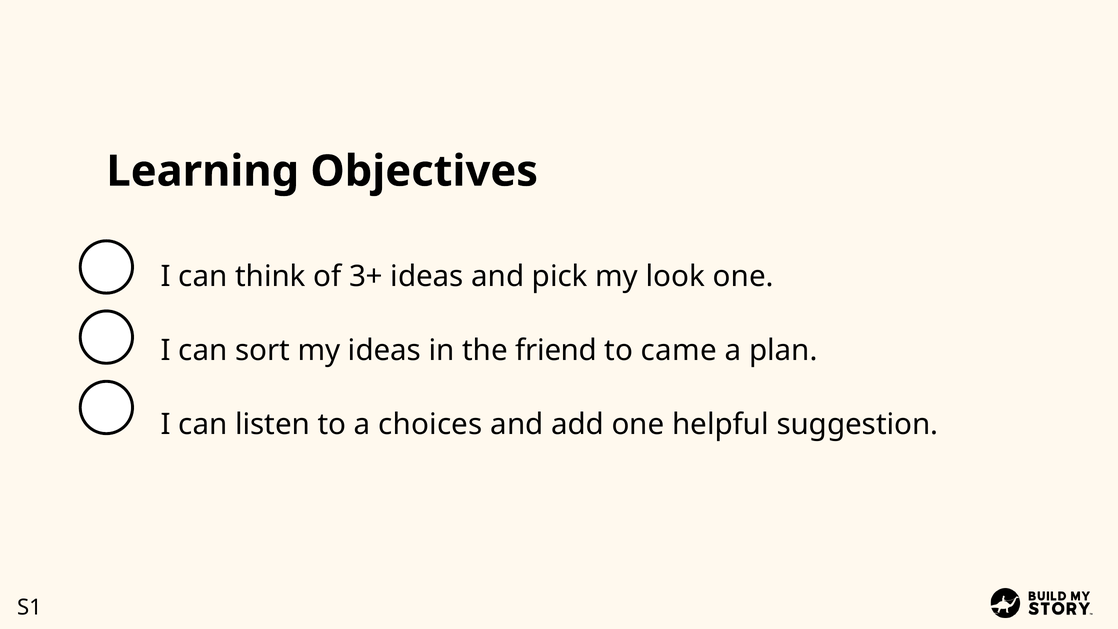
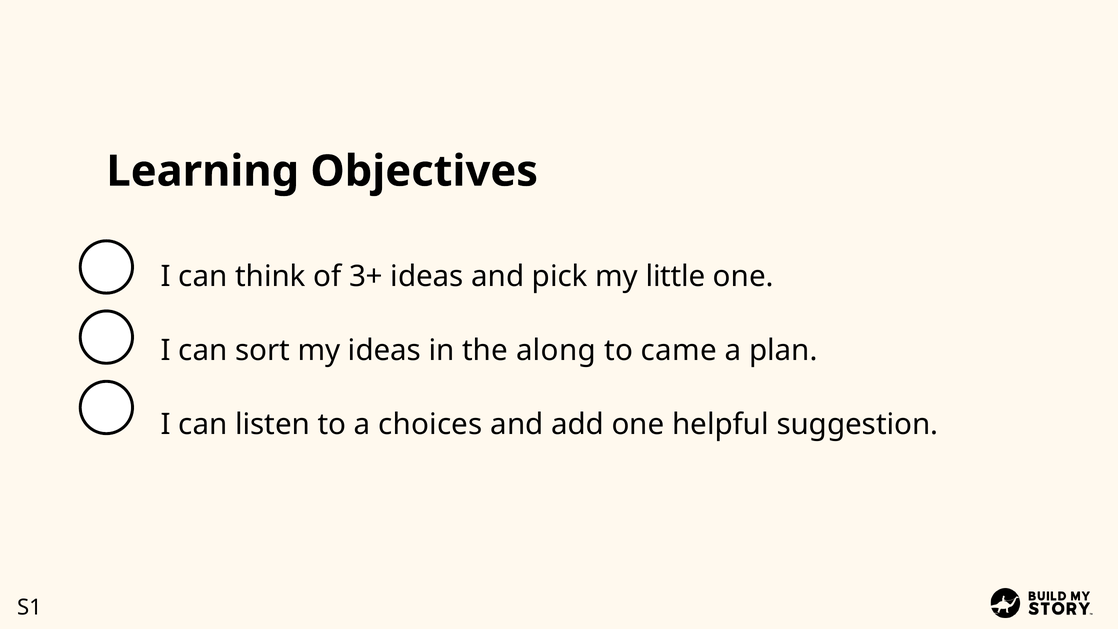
look: look -> little (676, 276)
friend: friend -> along (556, 350)
